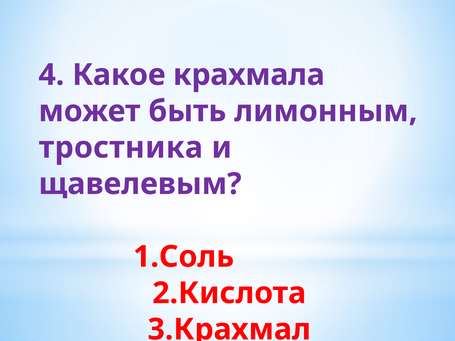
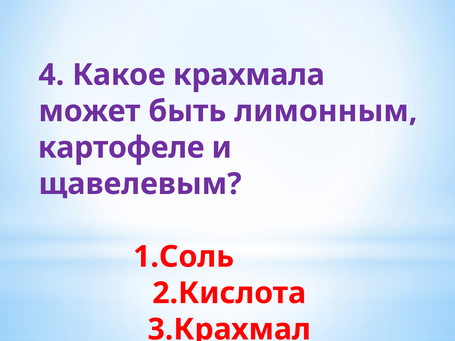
тростника: тростника -> картофеле (121, 148)
